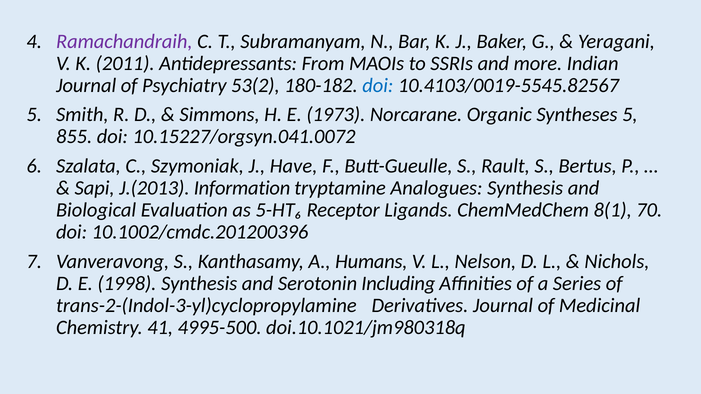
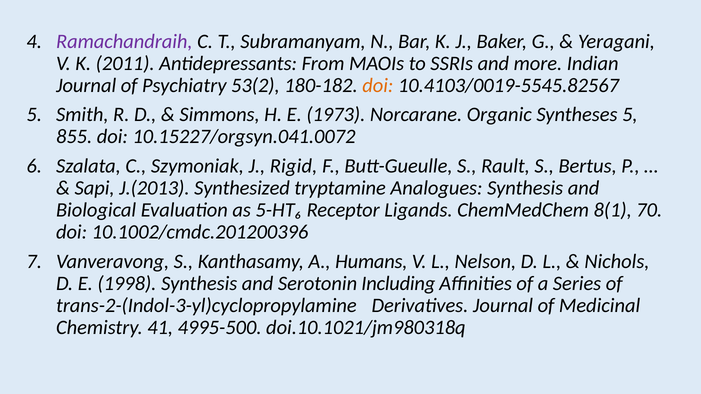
doi colour: blue -> orange (378, 85)
Have: Have -> Rigid (294, 166)
Information: Information -> Synthesized (242, 188)
